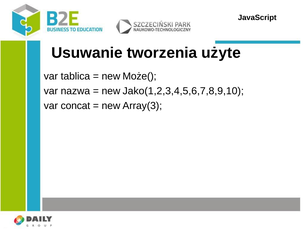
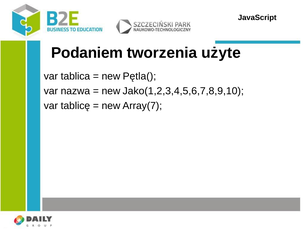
Usuwanie: Usuwanie -> Podaniem (87, 53)
Może(: Może( -> Pętla( (139, 76)
concat: concat -> tablicę (75, 106)
Array(3: Array(3 -> Array(7 (142, 106)
